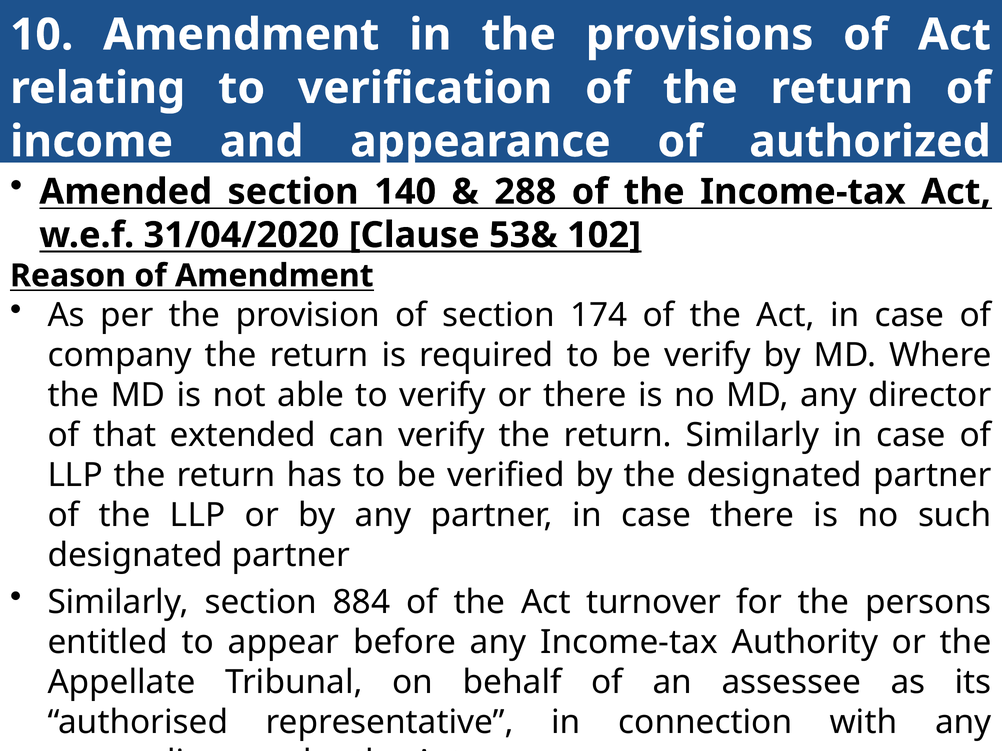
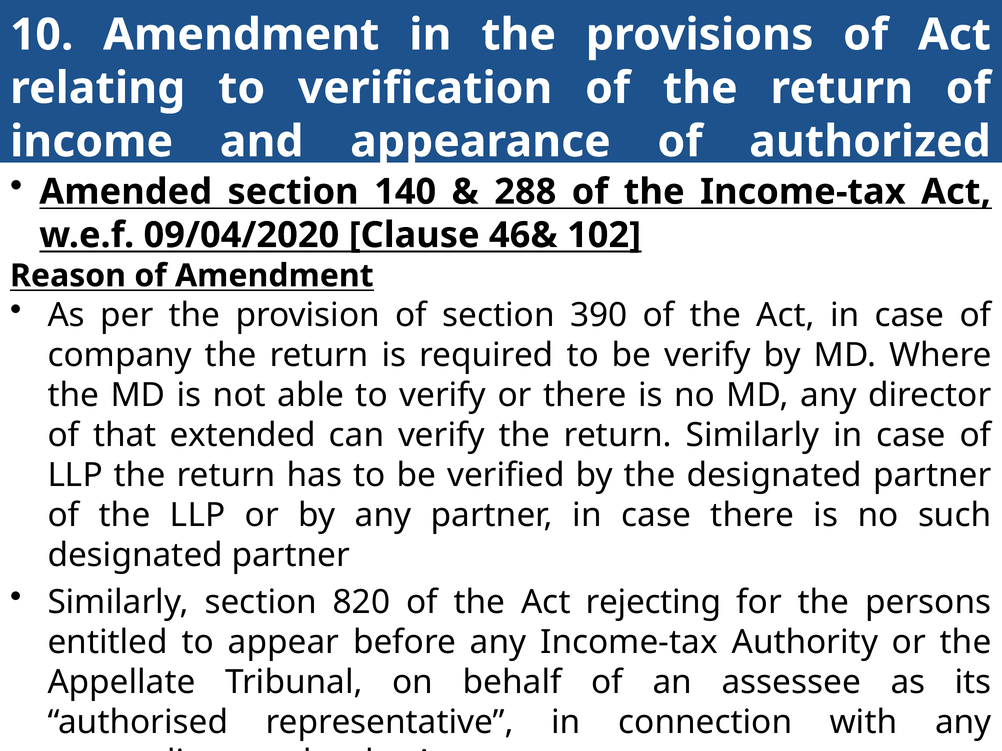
31/04/2020: 31/04/2020 -> 09/04/2020 (241, 235)
53&: 53& -> 46& (523, 235)
174: 174 -> 390 (599, 315)
884: 884 -> 820 (362, 602)
turnover: turnover -> rejecting (654, 602)
